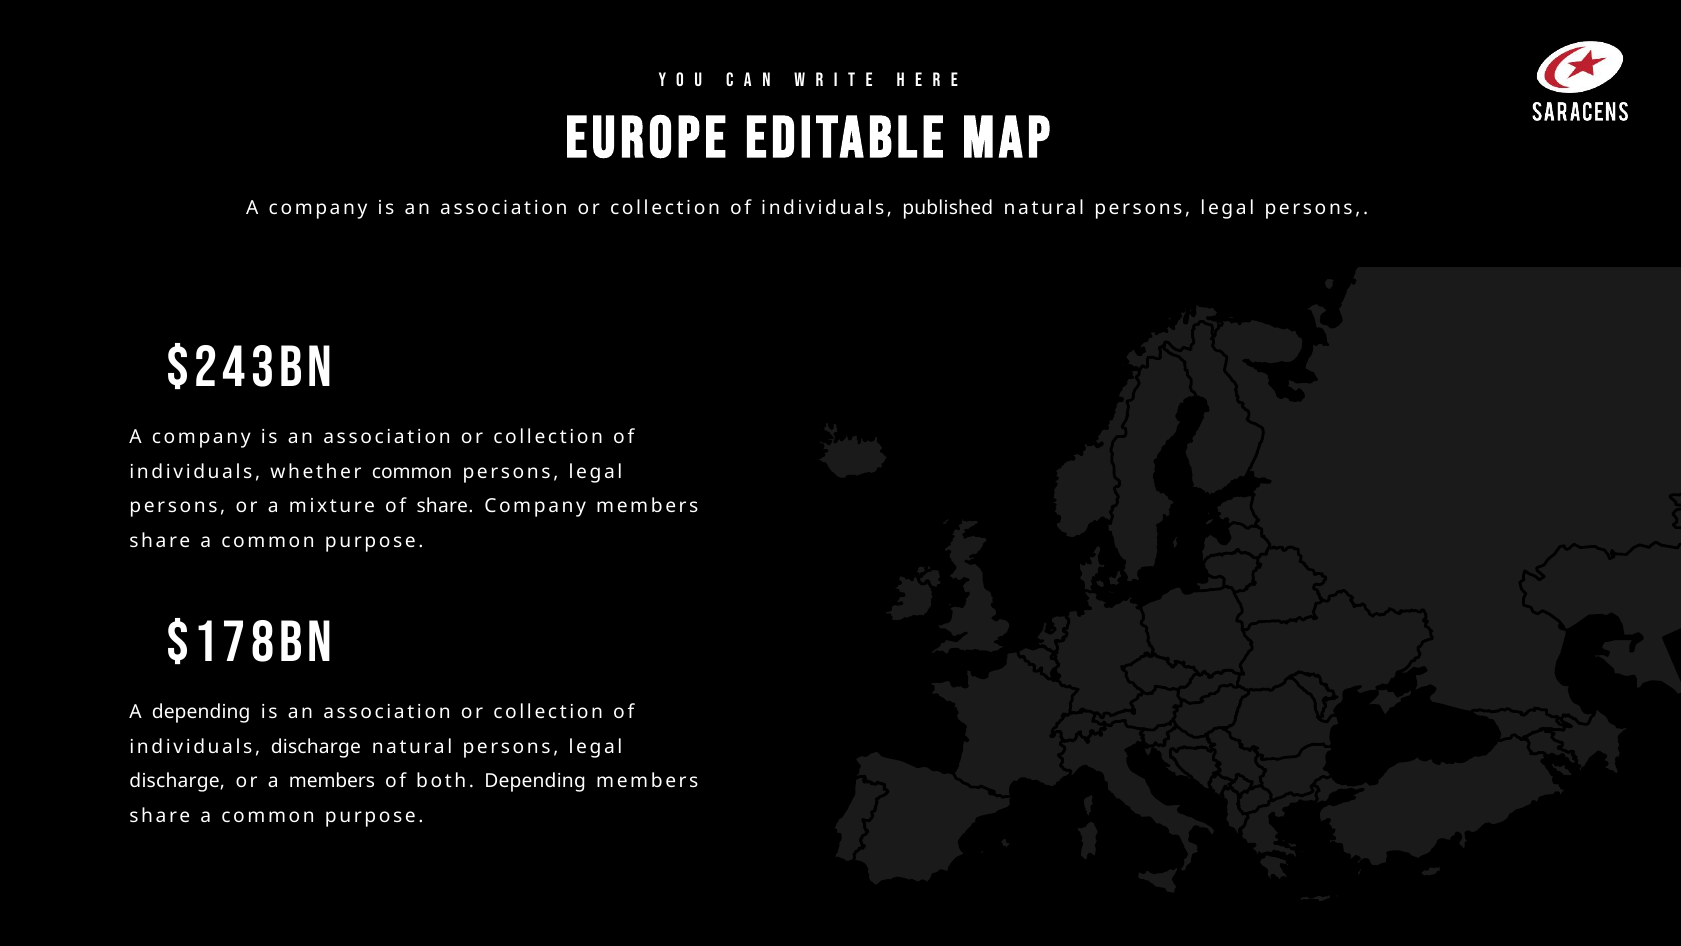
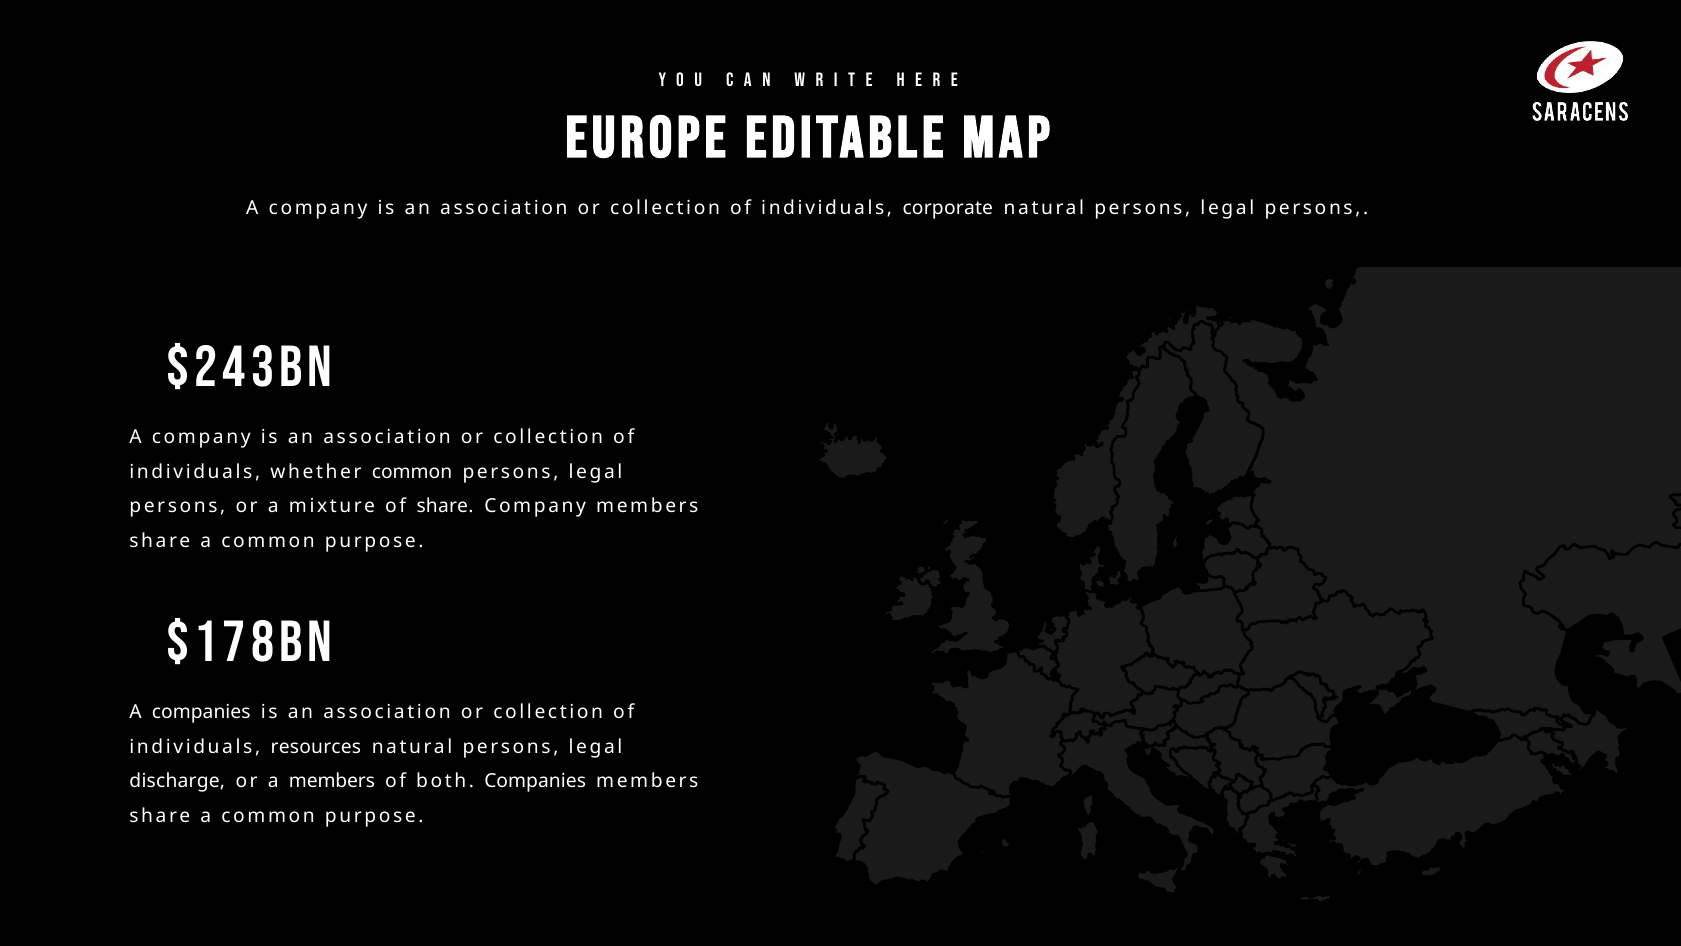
published: published -> corporate (948, 208)
A depending: depending -> companies (201, 712)
individuals discharge: discharge -> resources (316, 747)
both Depending: Depending -> Companies (535, 781)
